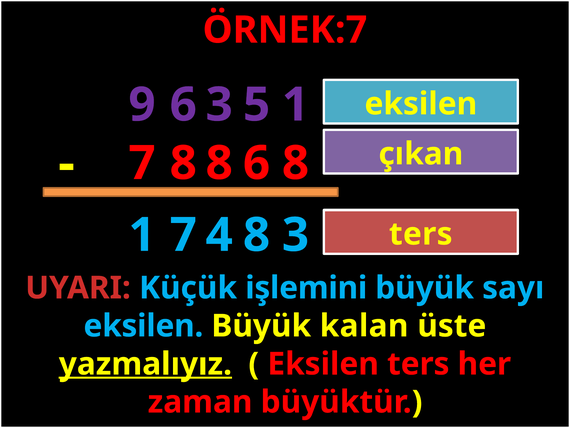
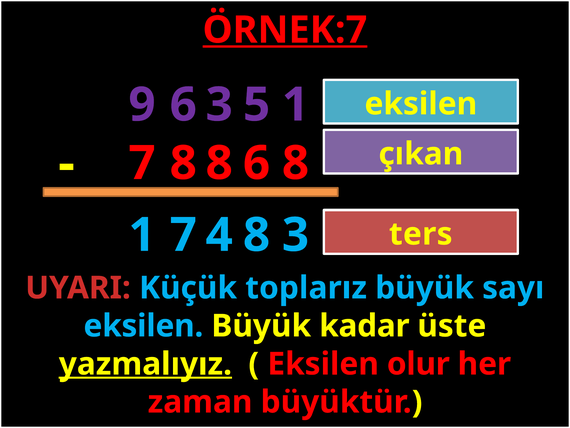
ÖRNEK:7 underline: none -> present (285, 30)
işlemini: işlemini -> toplarız (306, 288)
kalan: kalan -> kadar (364, 326)
Eksilen ters: ters -> olur (418, 364)
